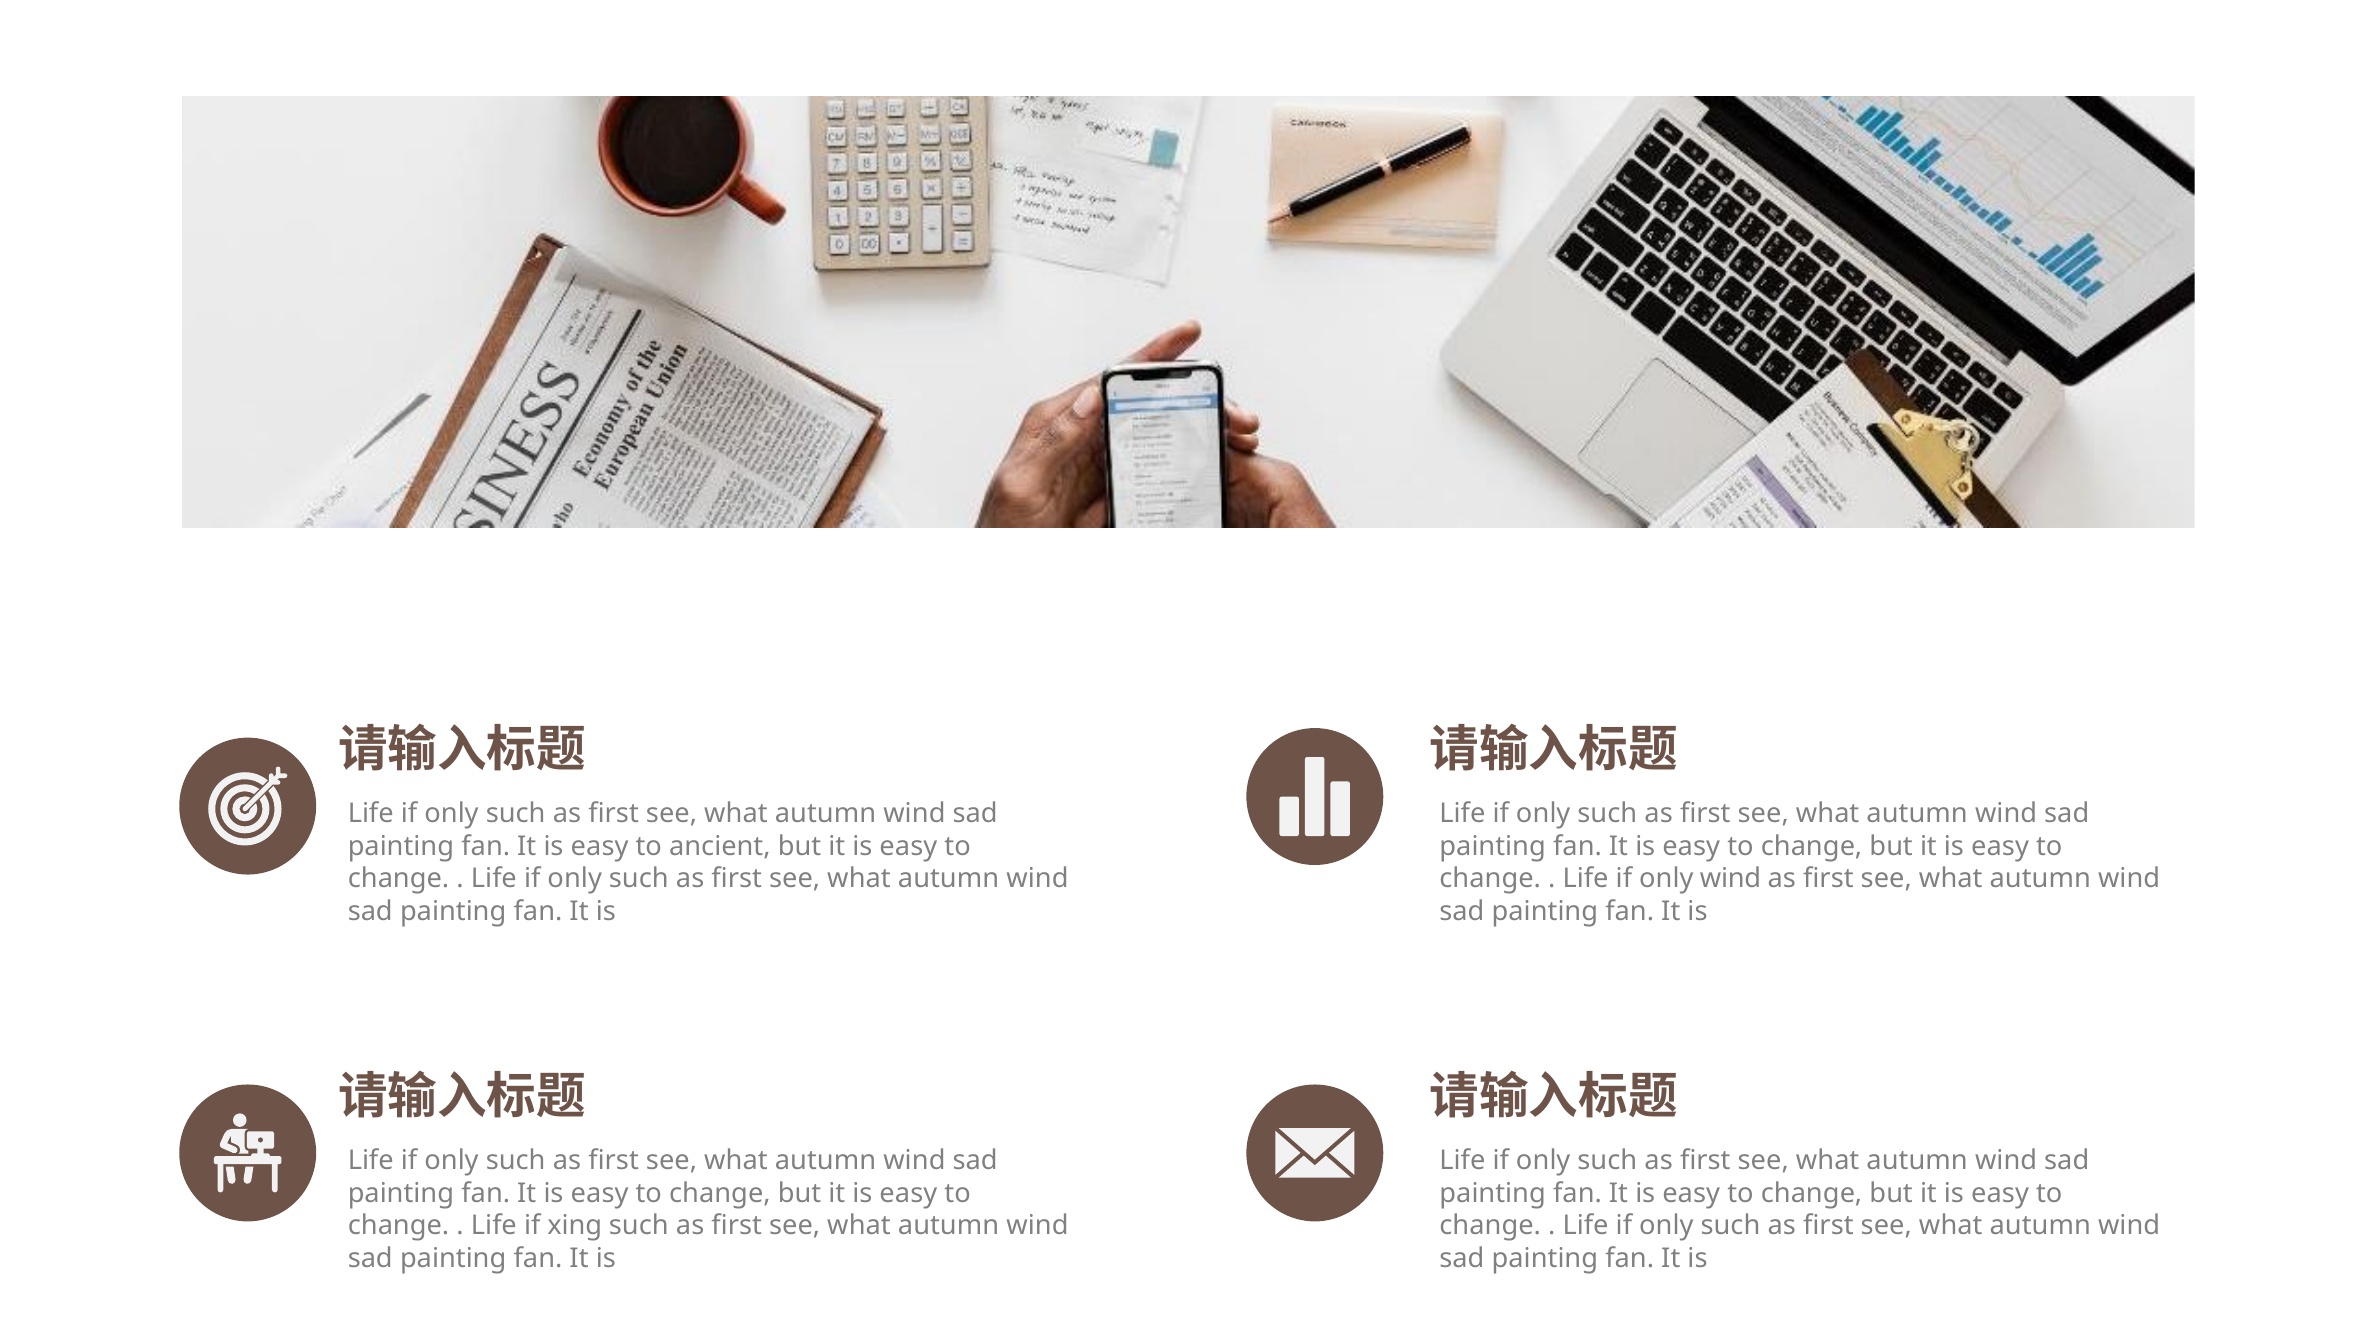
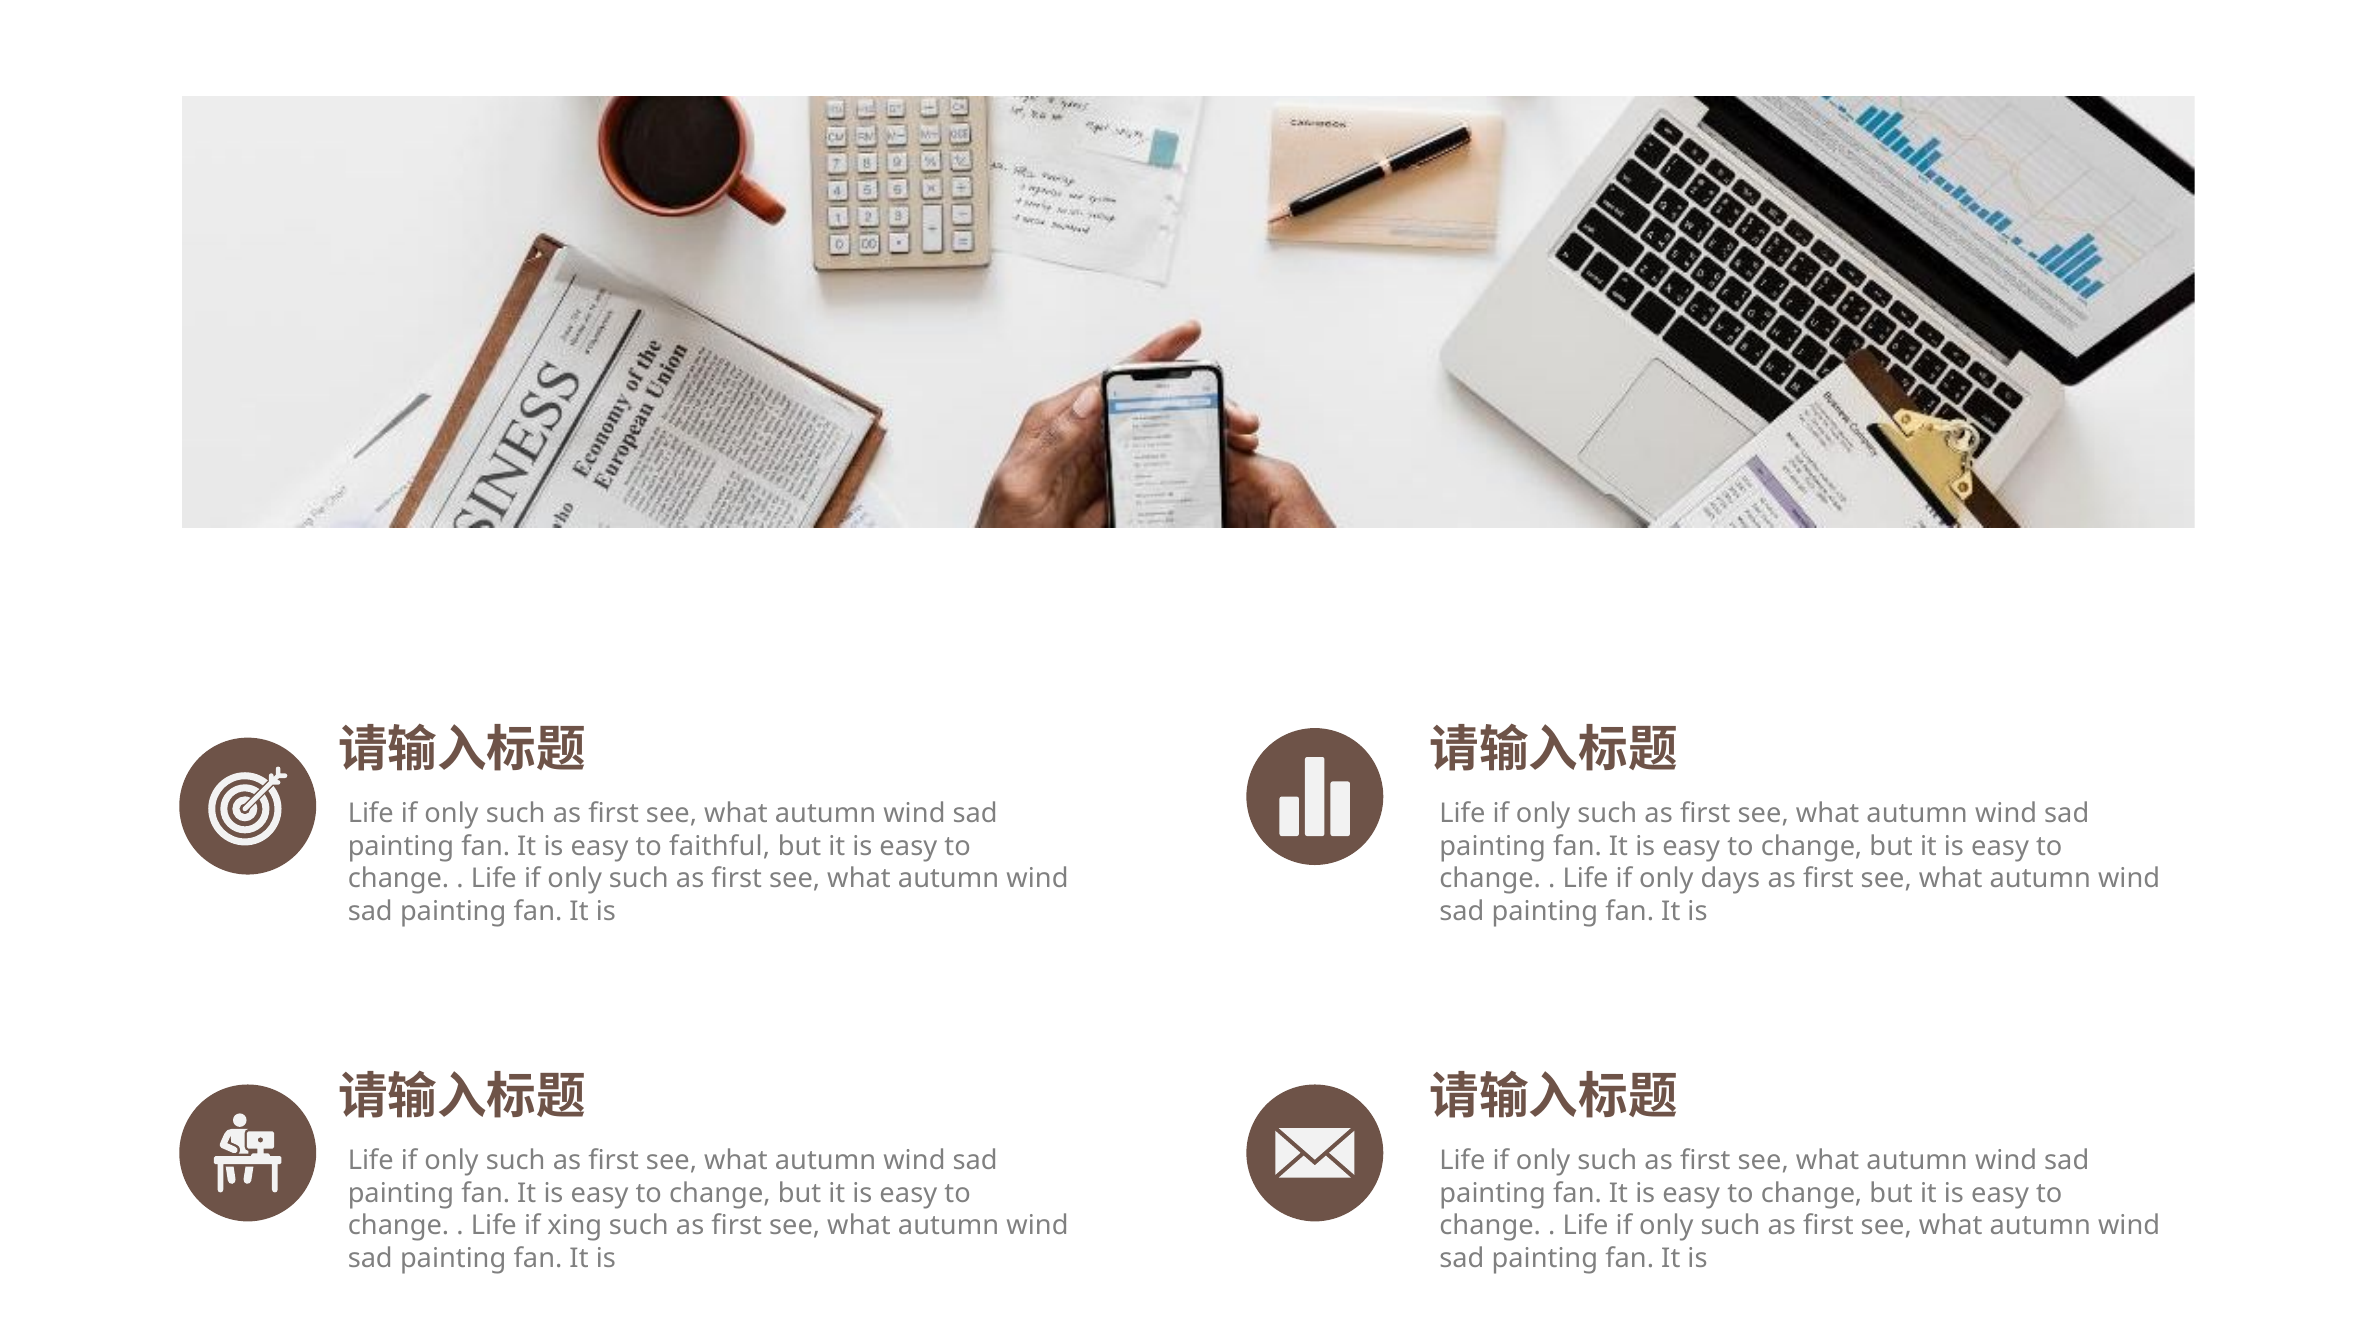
ancient: ancient -> faithful (720, 846)
only wind: wind -> days (1730, 879)
